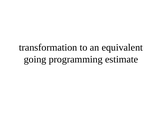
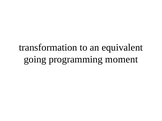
estimate: estimate -> moment (122, 60)
